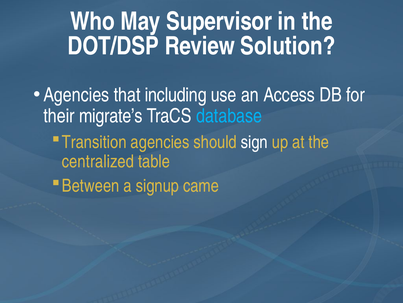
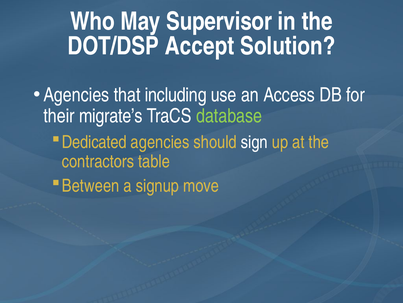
Review: Review -> Accept (200, 46)
database colour: light blue -> light green (229, 116)
Transition: Transition -> Dedicated (94, 142)
centralized: centralized -> contractors (98, 161)
came: came -> move (201, 185)
